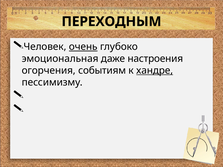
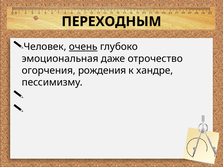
настроения: настроения -> отрочество (155, 59)
событиям: событиям -> рождения (102, 71)
хандре underline: present -> none (155, 71)
